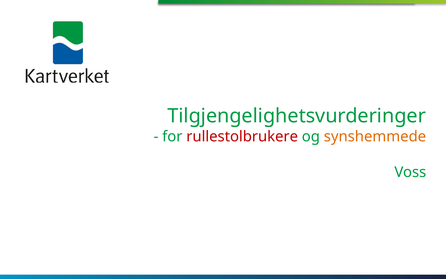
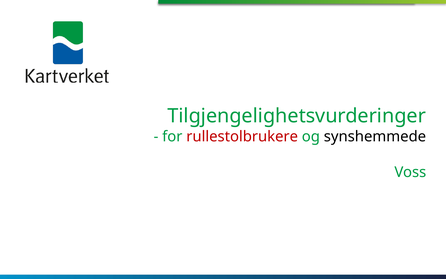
synshemmede colour: orange -> black (375, 136)
